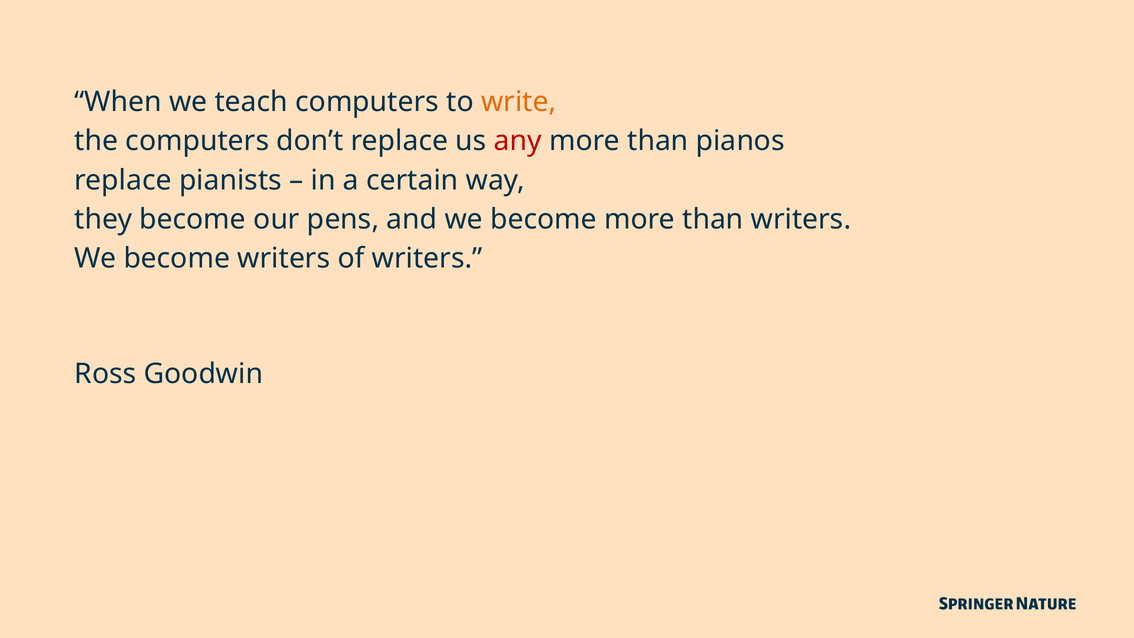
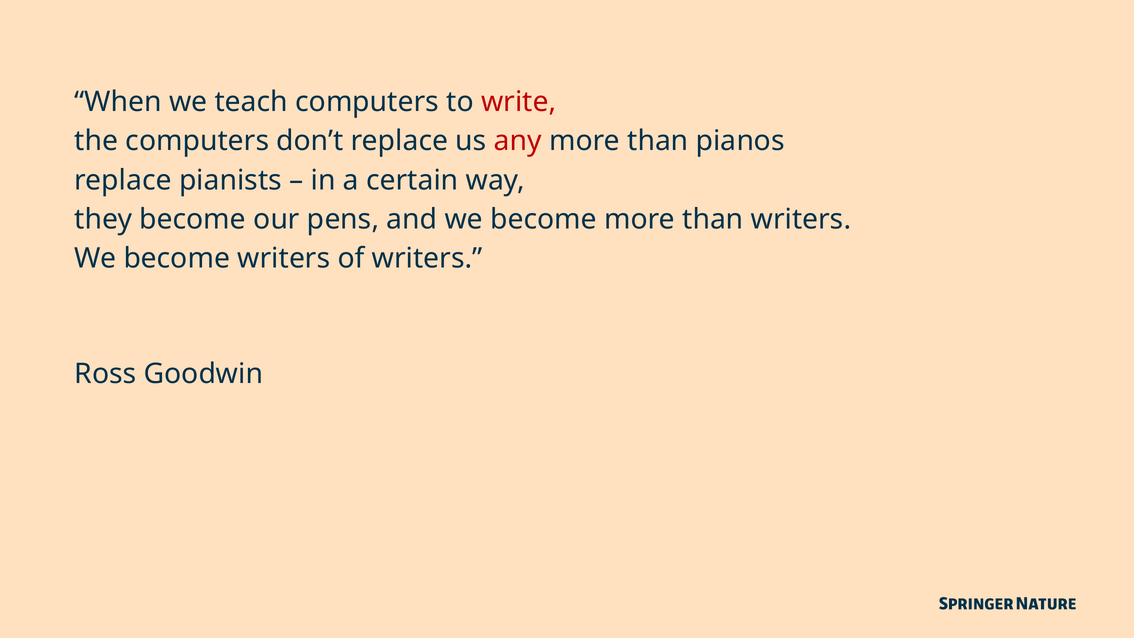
write colour: orange -> red (519, 102)
